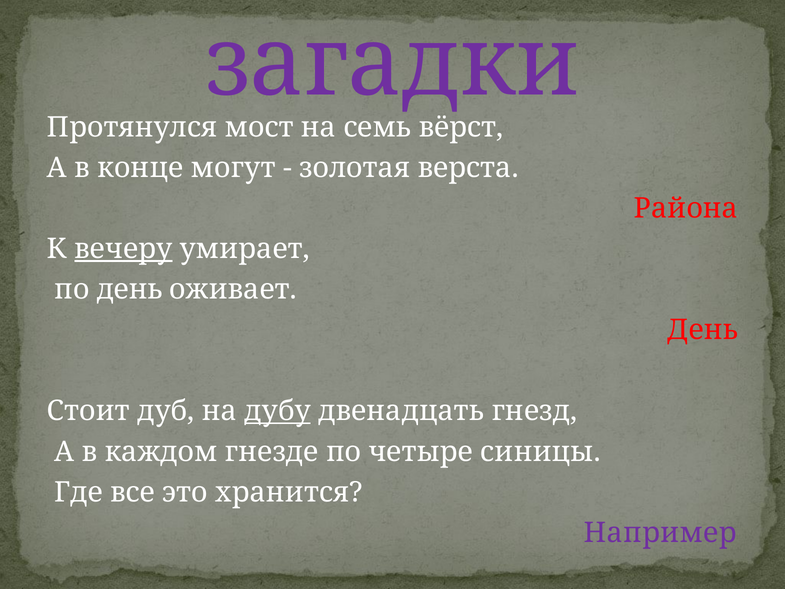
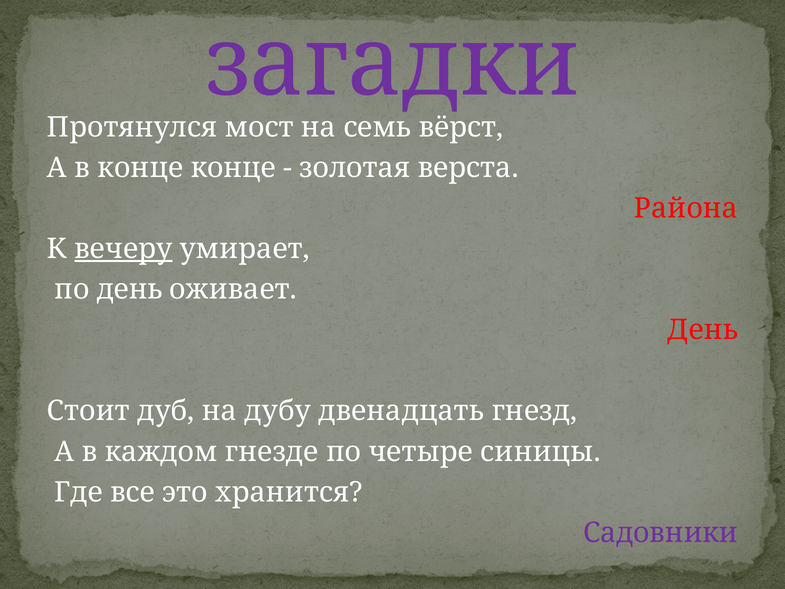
конце могут: могут -> конце (233, 168)
дубу underline: present -> none (278, 411)
Например: Например -> Садовники (661, 533)
